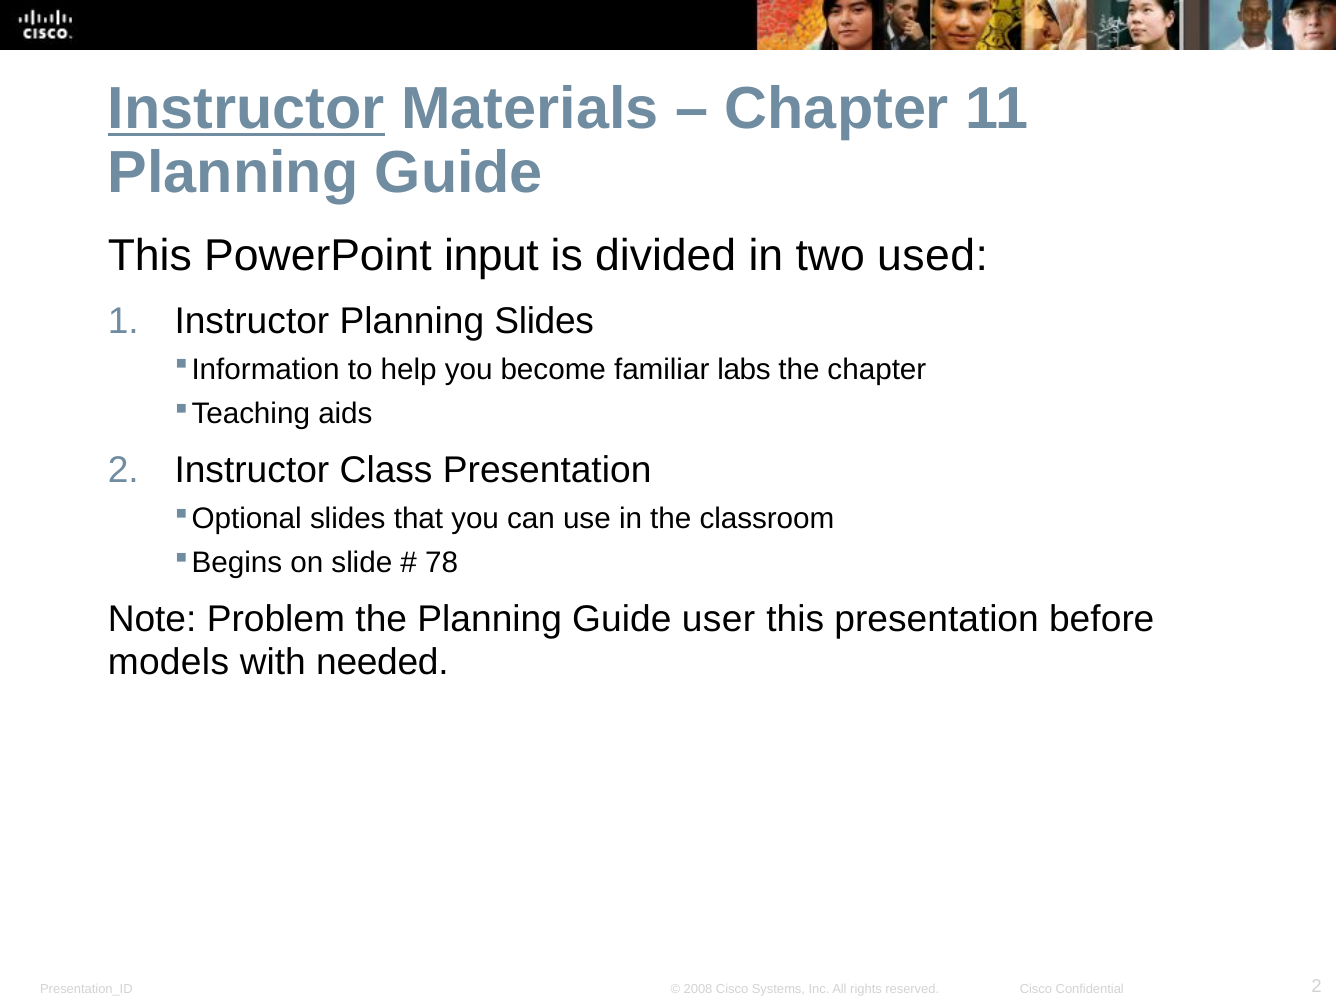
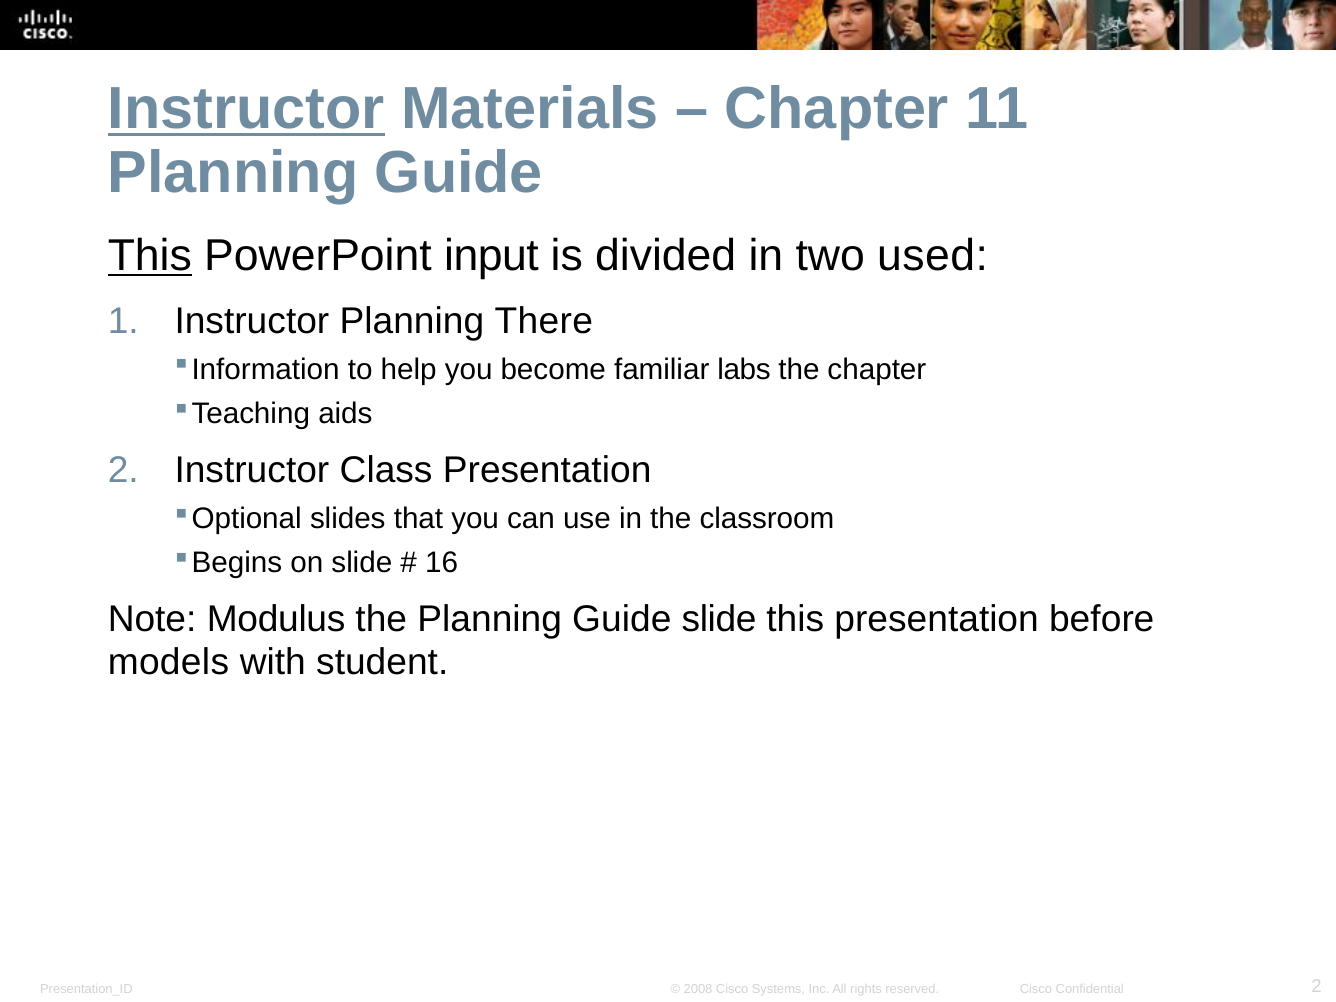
This underline: none -> present (150, 256)
Planning Slides: Slides -> There (544, 321)
78: 78 -> 16 (442, 563)
Problem: Problem -> Modulus (276, 620)
Guide user: user -> slide (719, 620)
needed: needed -> student (382, 662)
